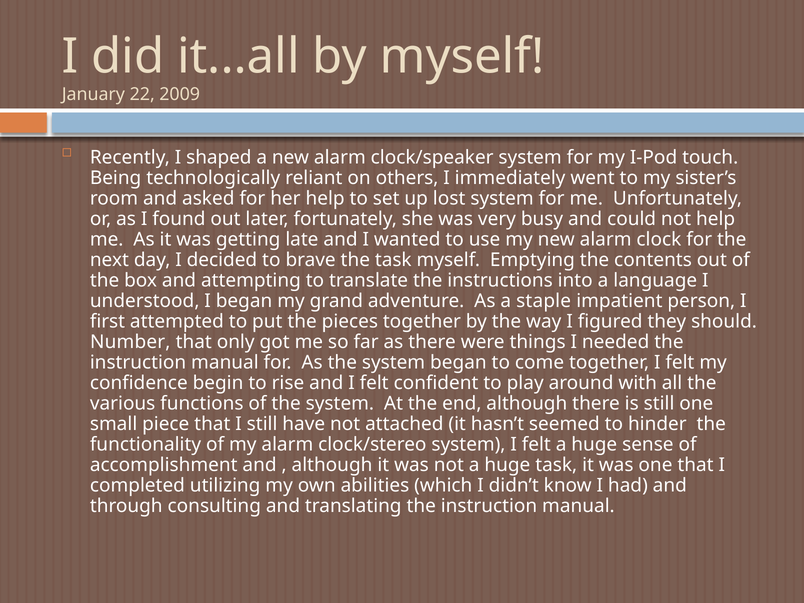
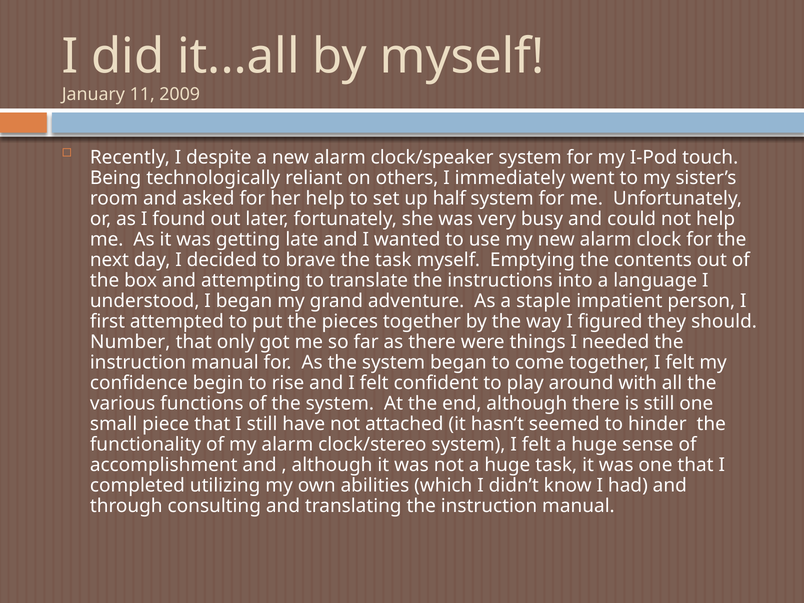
22: 22 -> 11 (142, 94)
shaped: shaped -> despite (219, 157)
lost: lost -> half (449, 198)
